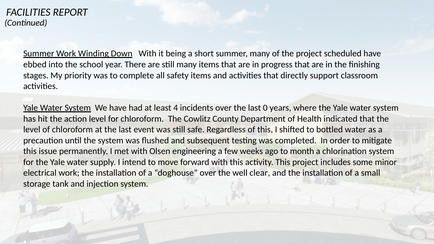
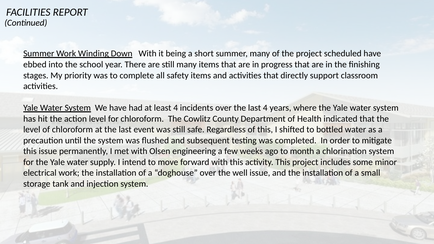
last 0: 0 -> 4 (265, 108)
well clear: clear -> issue (260, 173)
